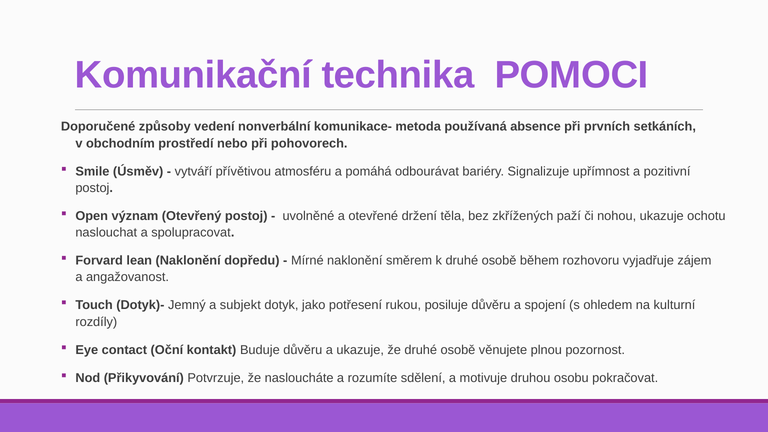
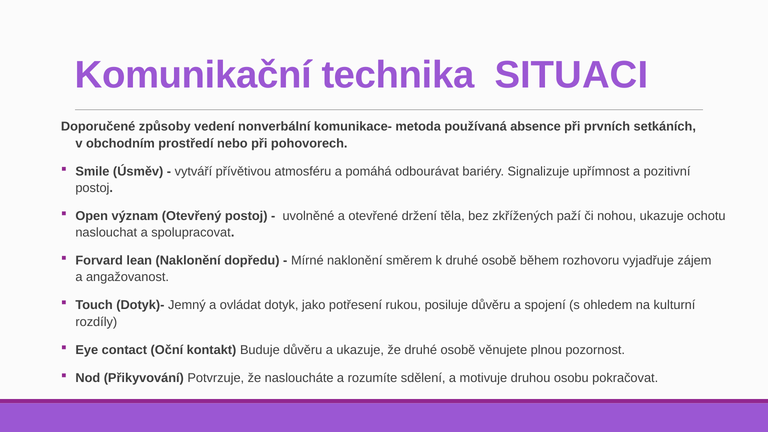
POMOCI: POMOCI -> SITUACI (571, 75)
subjekt: subjekt -> ovládat (240, 305)
